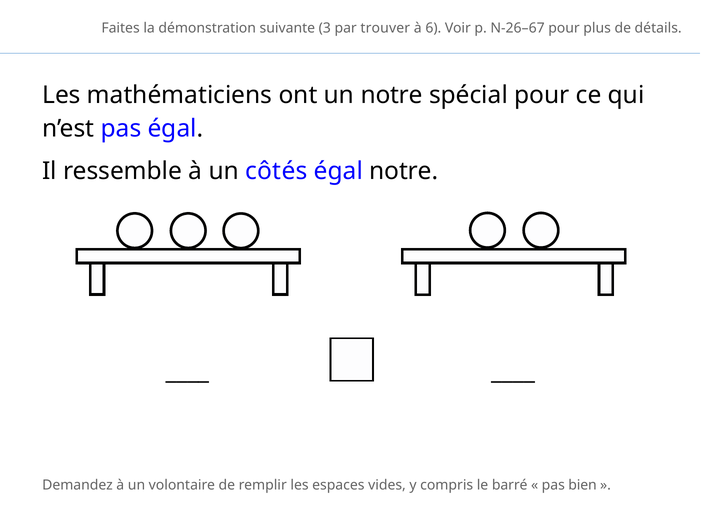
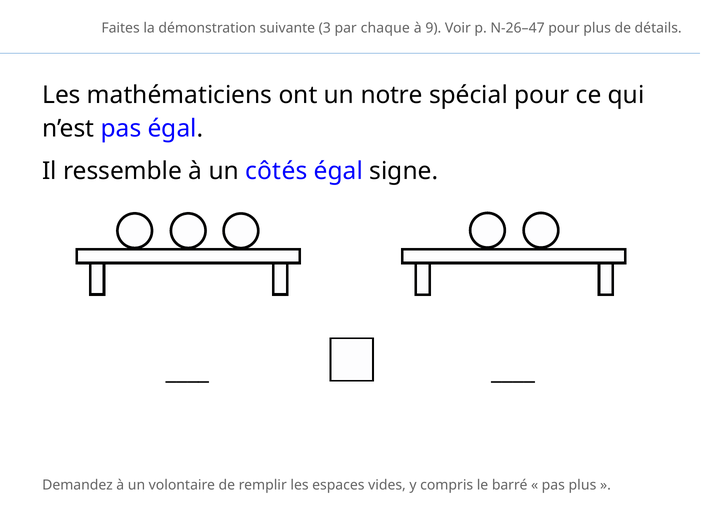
trouver: trouver -> chaque (385, 28)
6: 6 -> 9 (433, 28)
N-26–67: N-26–67 -> N-26–47 (518, 28)
égal notre: notre -> signe (404, 171)
pas bien: bien -> plus (582, 485)
